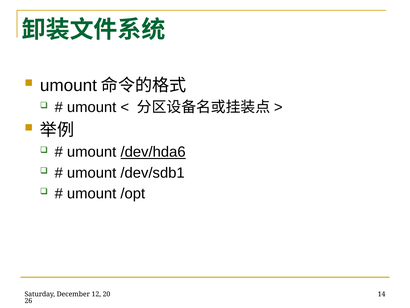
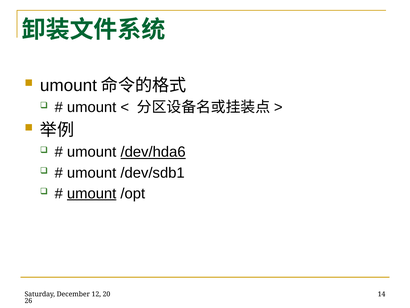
umount underline: none -> present (92, 193)
